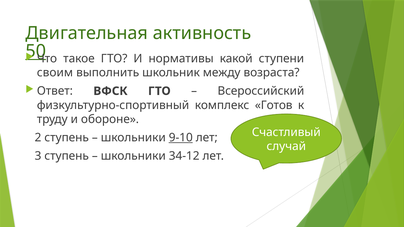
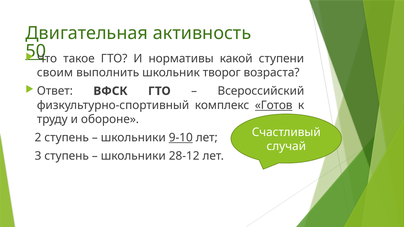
между: между -> творог (222, 73)
Готов underline: none -> present (274, 105)
34-12: 34-12 -> 28-12 (184, 156)
